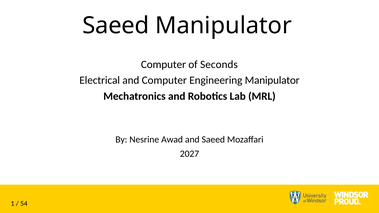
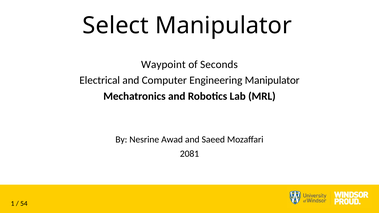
Saeed: Saeed -> Select (116, 26)
Computer: Computer -> Waypoint (163, 64)
2027: 2027 -> 2081 (189, 154)
